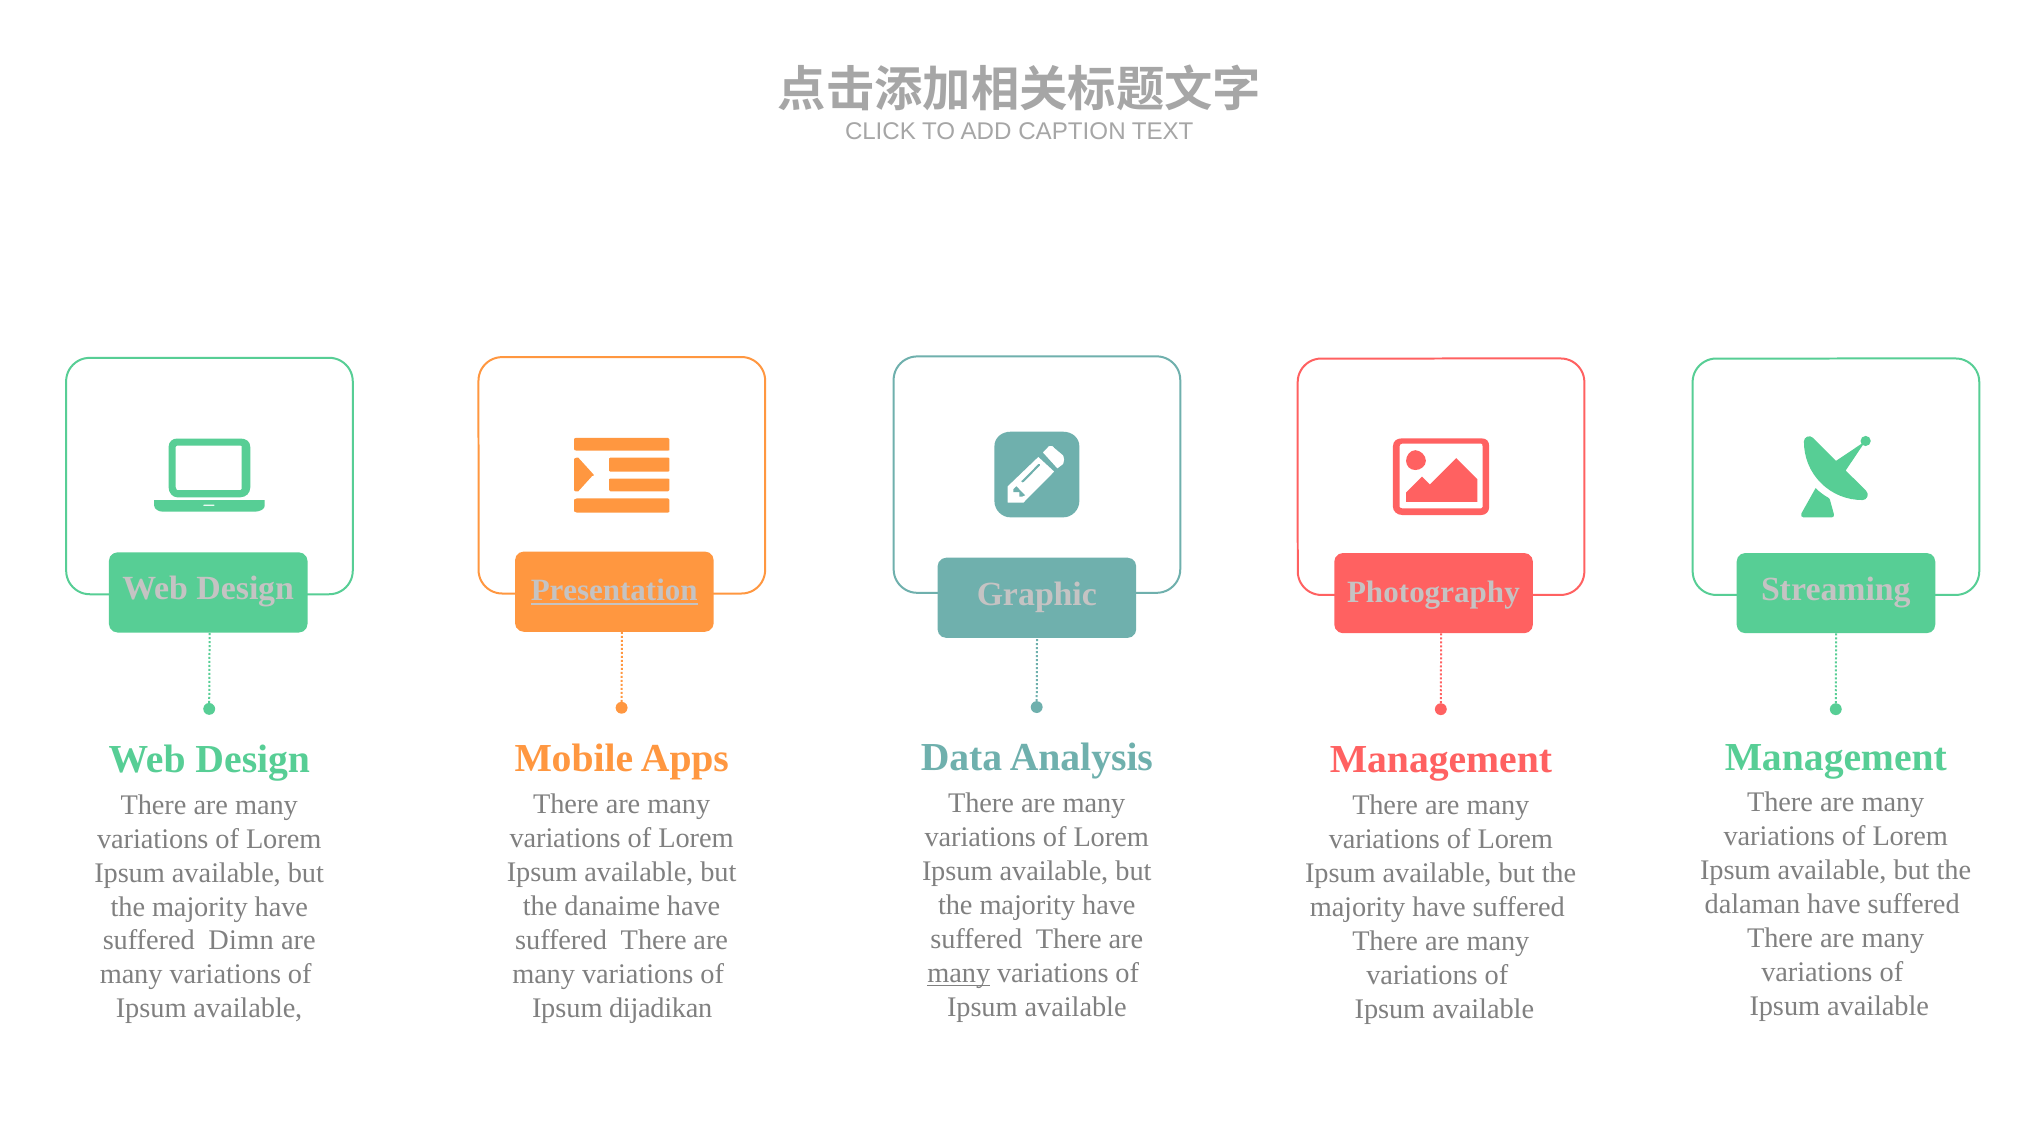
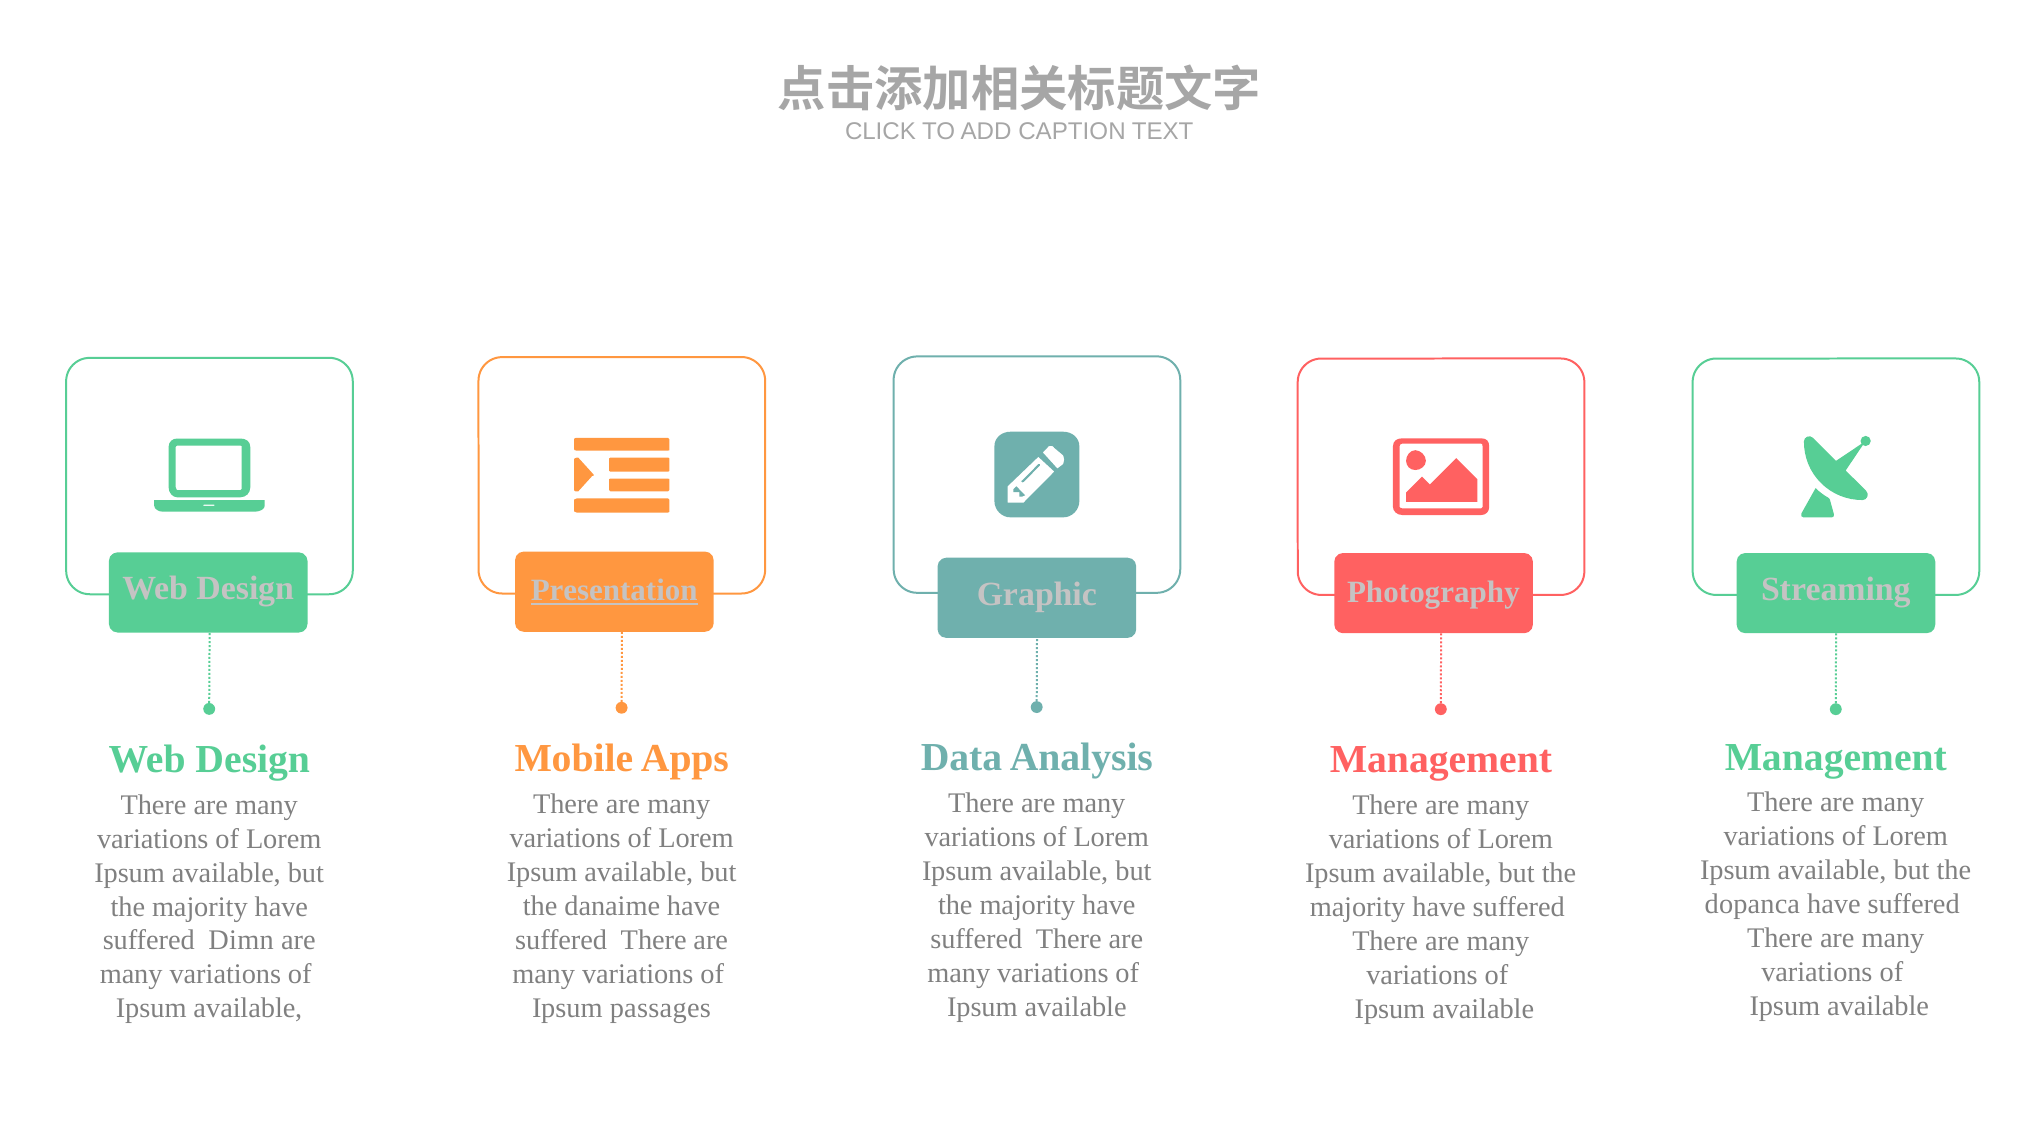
dalaman: dalaman -> dopanca (1752, 904)
many underline: present -> none (959, 973)
dijadikan: dijadikan -> passages (660, 1008)
